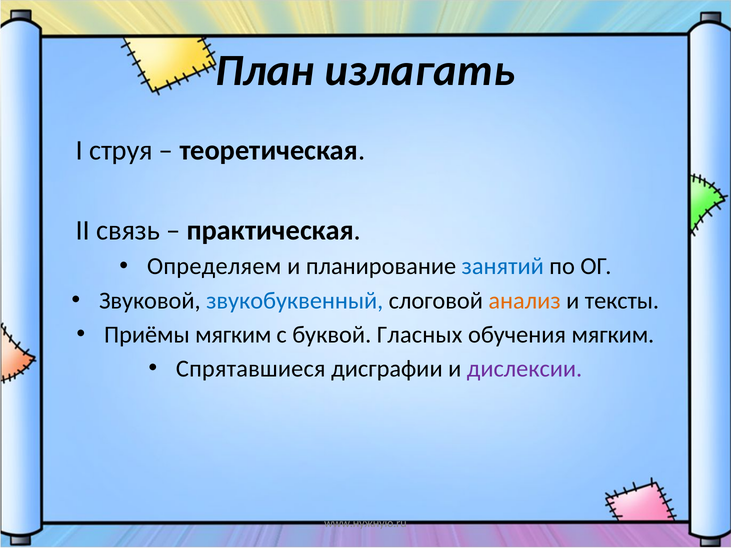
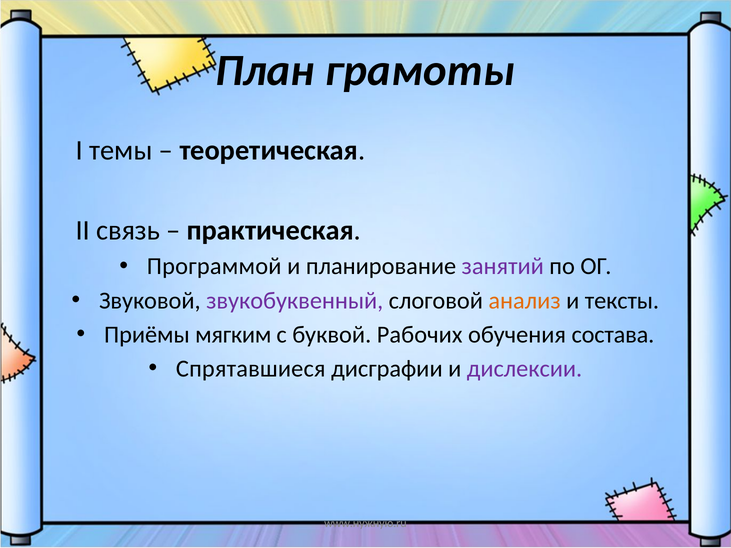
излагать: излагать -> грамоты (420, 71)
струя: струя -> темы (121, 151)
Определяем: Определяем -> Программой (214, 267)
занятий colour: blue -> purple (503, 267)
звукобуквенный colour: blue -> purple (295, 301)
Гласных: Гласных -> Рабочих (420, 335)
обучения мягким: мягким -> состава (613, 335)
